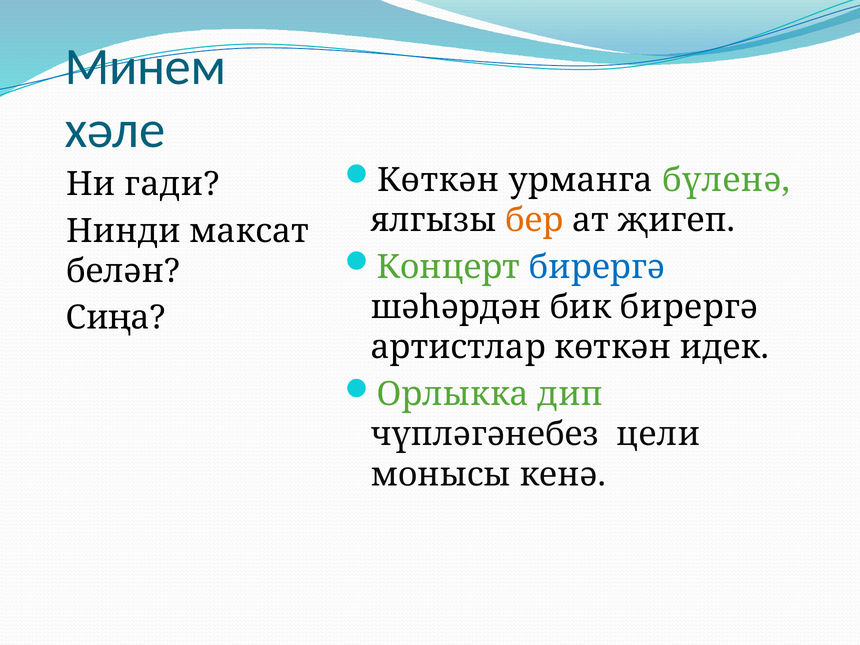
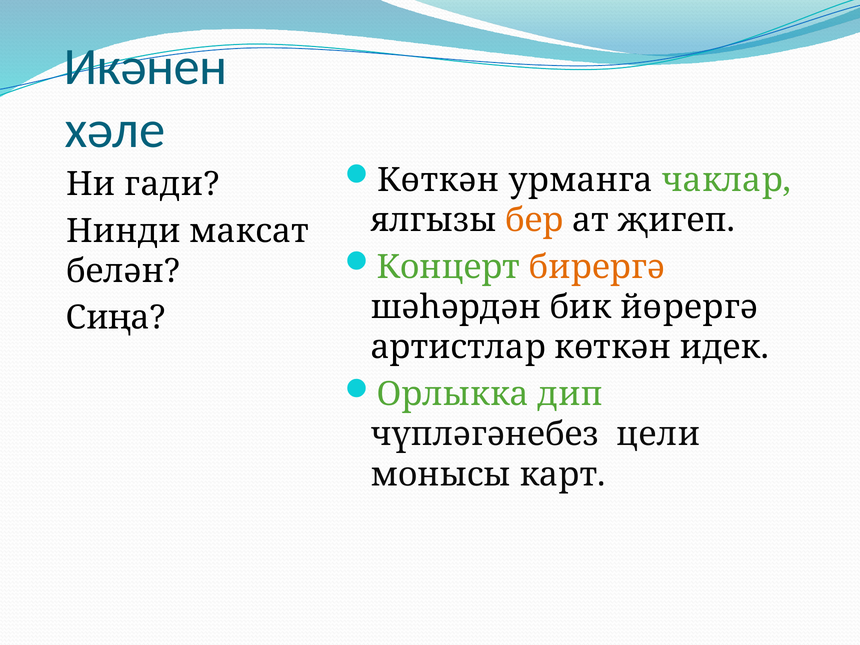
Минем: Минем -> Икәнен (145, 67)
бүленә: бүленә -> чаклар (726, 180)
бирергә colour: blue -> orange (597, 267)
бик бирергә: бирергә -> йөрергә (689, 307)
кенә: кенә -> карт (563, 475)
